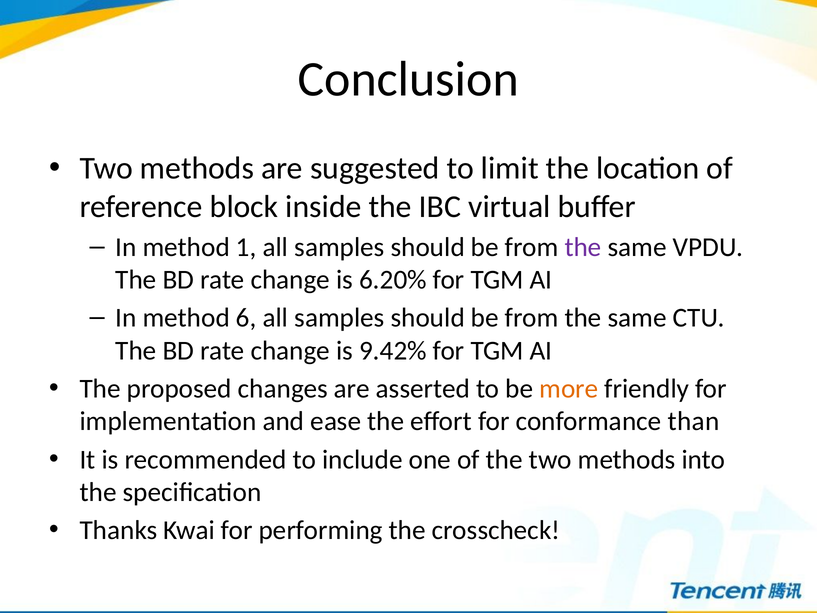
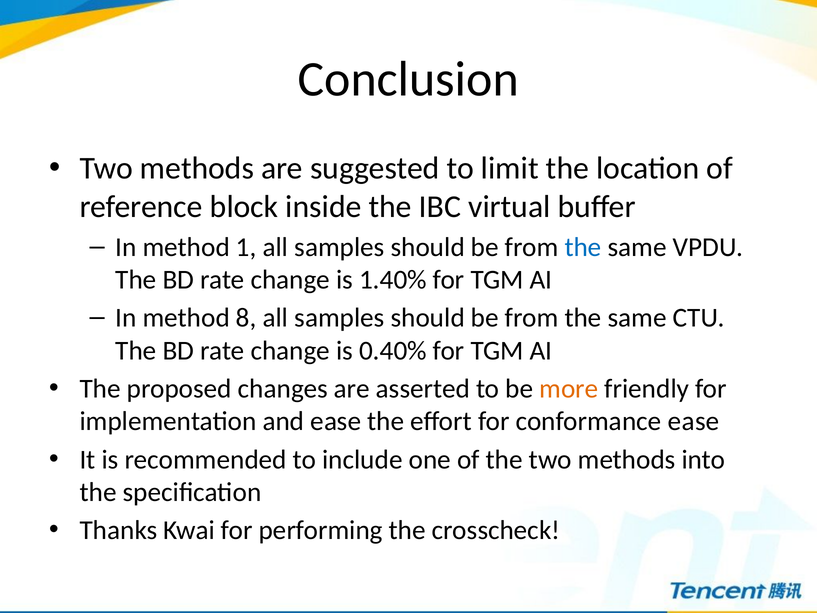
the colour: purple -> blue (583, 247)
6.20%: 6.20% -> 1.40% (393, 280)
6: 6 -> 8 (246, 318)
9.42%: 9.42% -> 0.40% (393, 351)
conformance than: than -> ease (694, 421)
